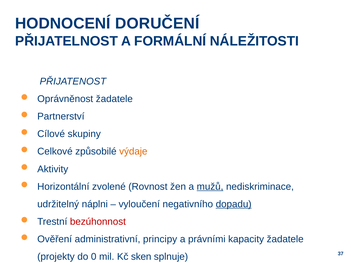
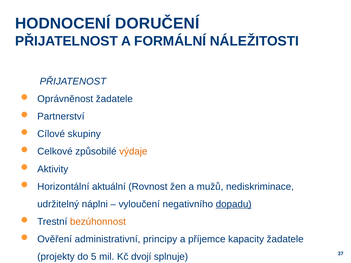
zvolené: zvolené -> aktuální (109, 187)
mužů underline: present -> none (210, 187)
bezúhonnost colour: red -> orange (98, 222)
právními: právními -> příjemce (207, 239)
0: 0 -> 5 (94, 257)
sken: sken -> dvojí (141, 257)
